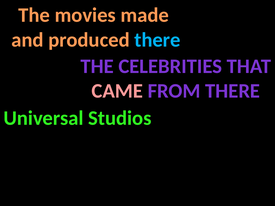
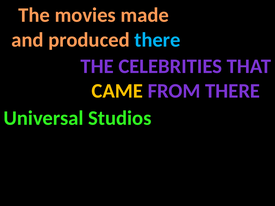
CAME colour: pink -> yellow (117, 91)
